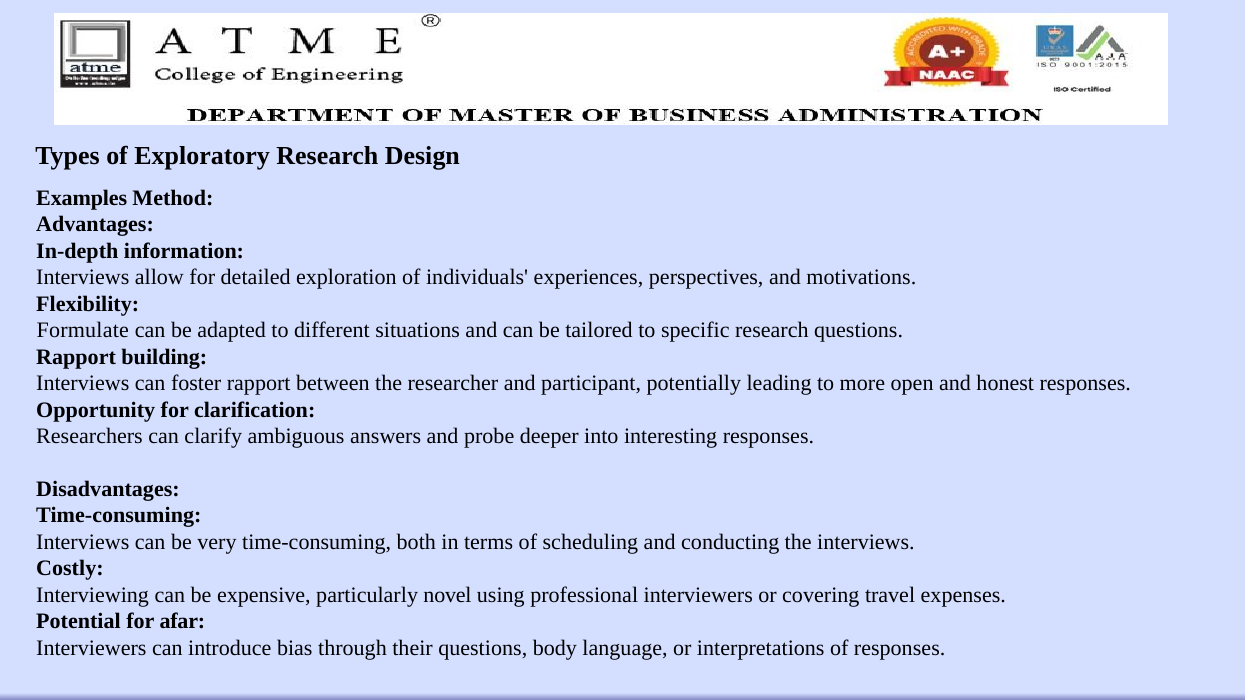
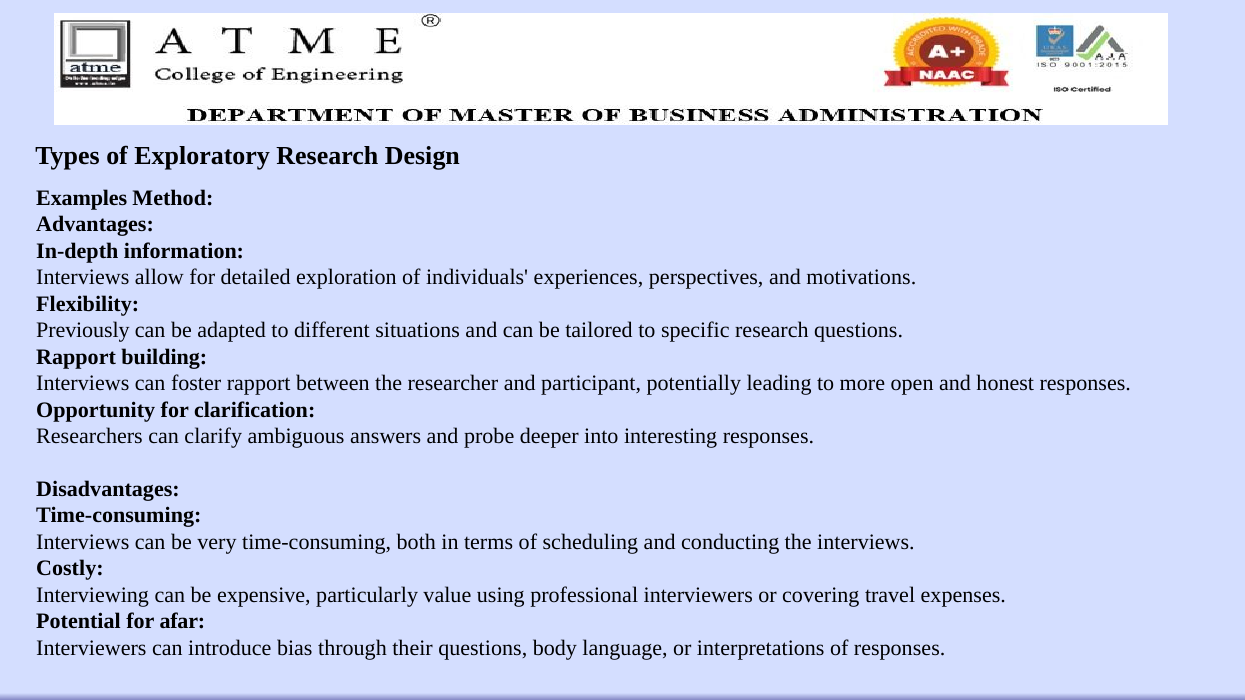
Formulate: Formulate -> Previously (83, 331)
novel: novel -> value (447, 595)
